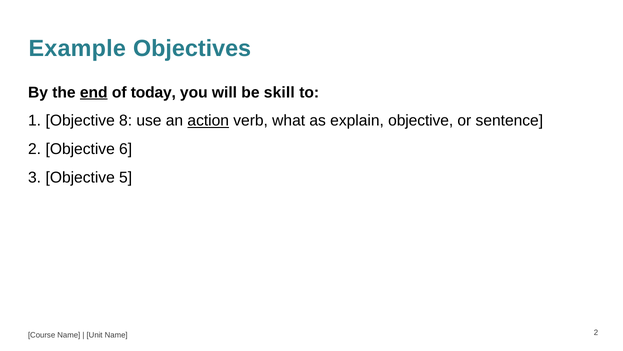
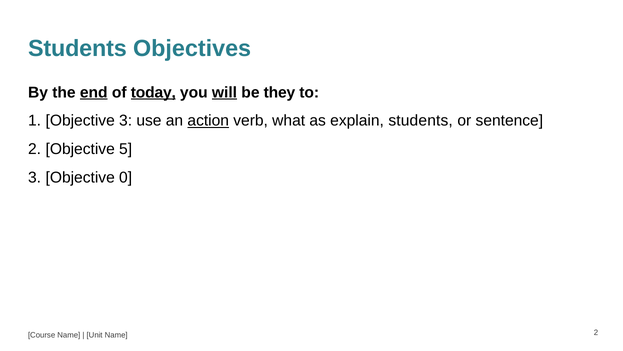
Example: Example -> Students (77, 48)
today underline: none -> present (153, 92)
will underline: none -> present (224, 92)
skill: skill -> they (279, 92)
Objective 8: 8 -> 3 (126, 121)
explain objective: objective -> students (421, 121)
6: 6 -> 5 (126, 149)
5: 5 -> 0 (126, 177)
